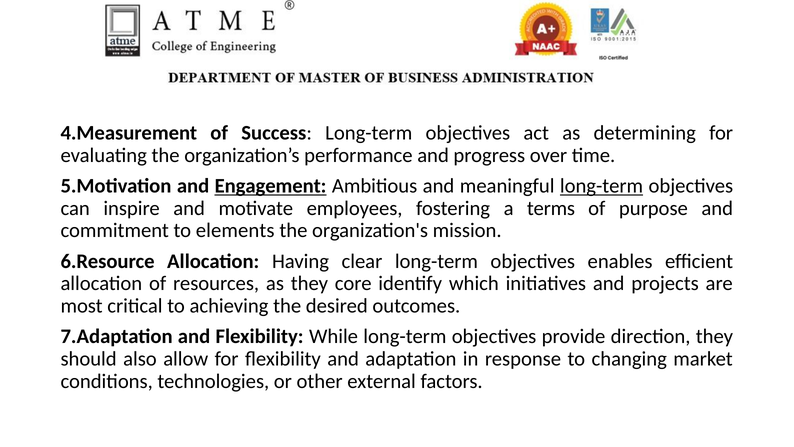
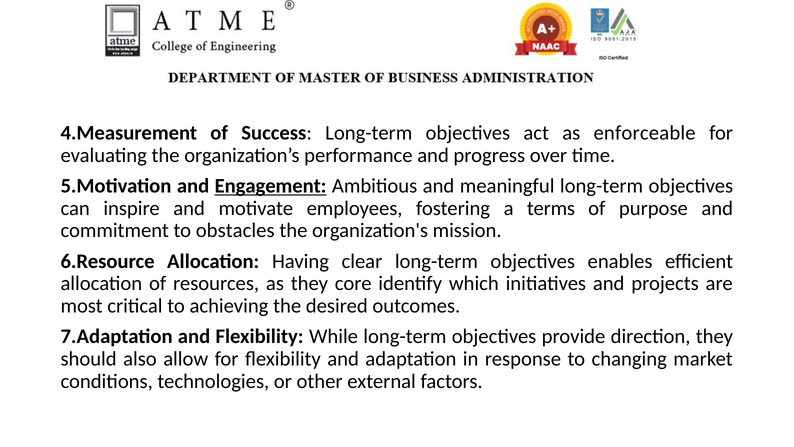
determining: determining -> enforceable (645, 133)
long-term underline: present -> none (602, 186)
elements: elements -> obstacles (235, 230)
